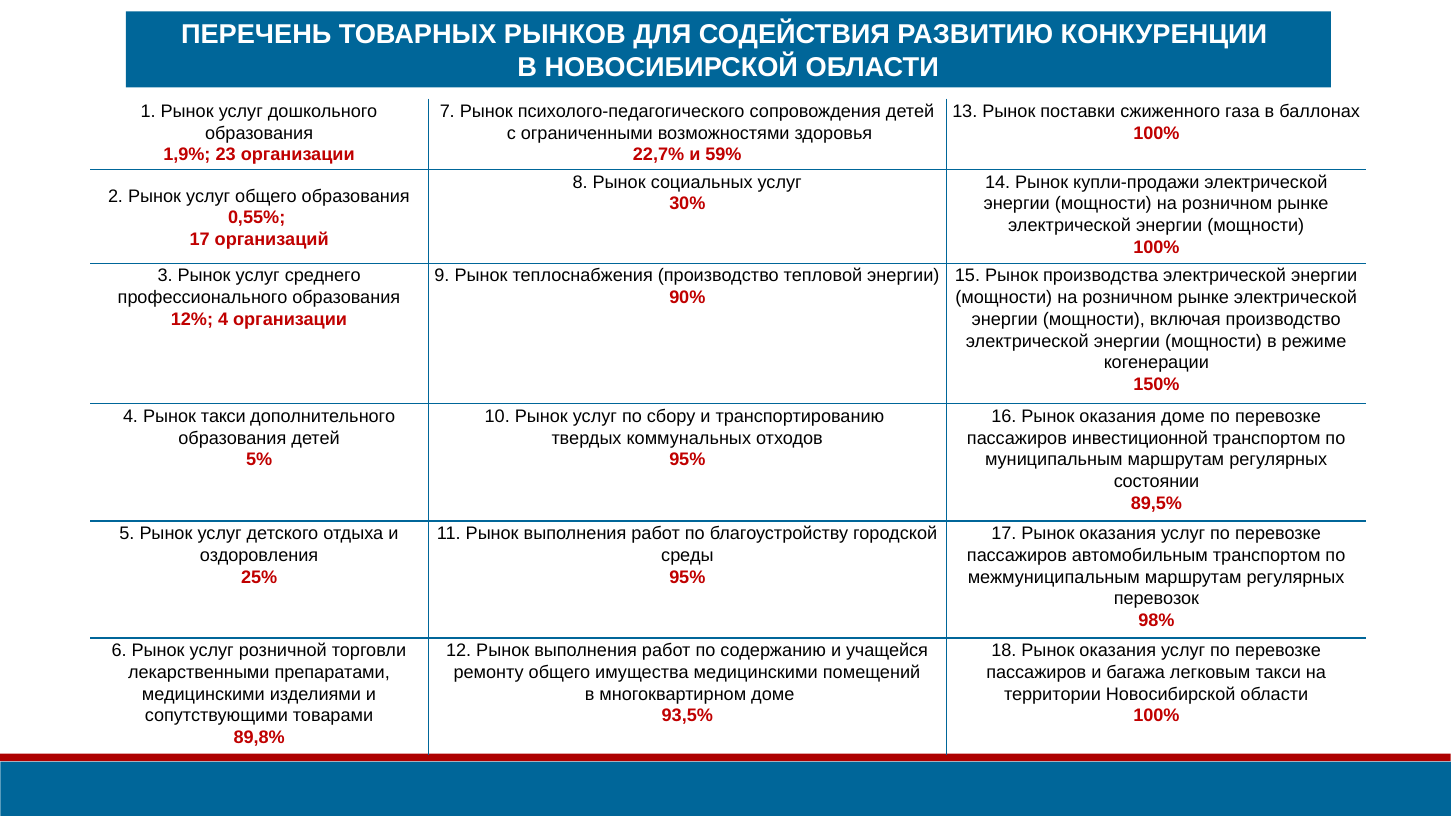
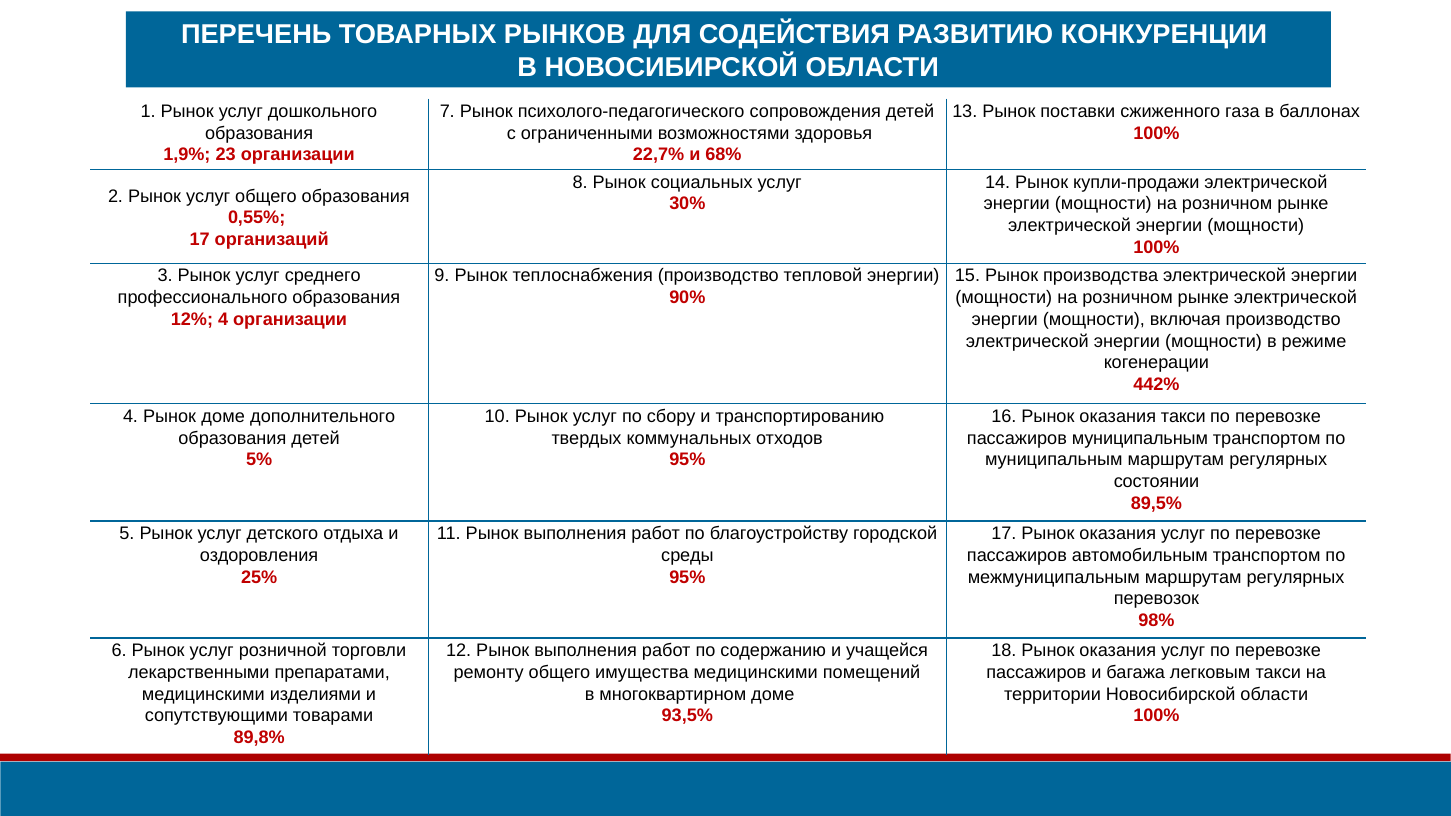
59%: 59% -> 68% (723, 155)
150%: 150% -> 442% (1156, 385)
Рынок такси: такси -> доме (223, 417)
оказания доме: доме -> такси (1183, 417)
пассажиров инвестиционной: инвестиционной -> муниципальным (1140, 438)
